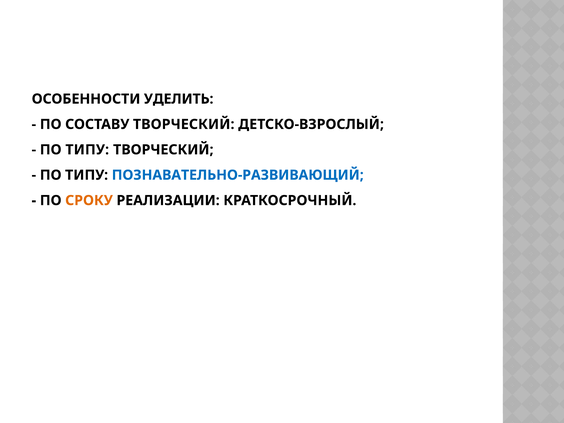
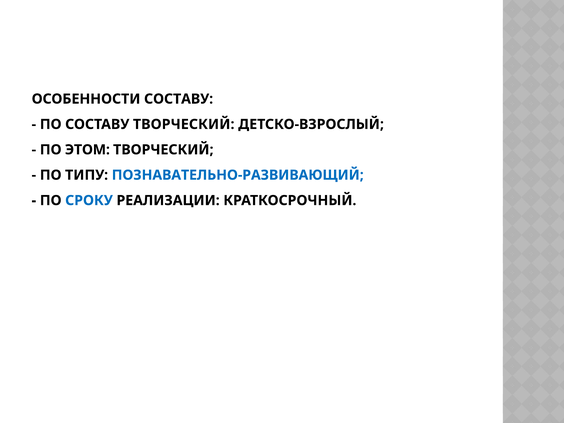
ОСОБЕННОСТИ УДЕЛИТЬ: УДЕЛИТЬ -> СОСТАВУ (179, 99)
ТИПУ: ТИПУ -> ЭТОМ (87, 150)
СРОКУ colour: orange -> blue (89, 200)
